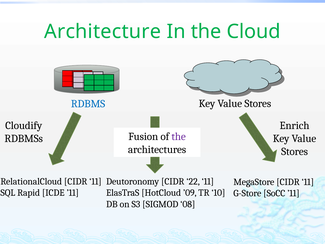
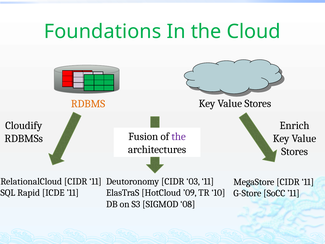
Architecture: Architecture -> Foundations (103, 31)
RDBMS colour: blue -> orange (88, 104)
22: 22 -> 03 (193, 181)
